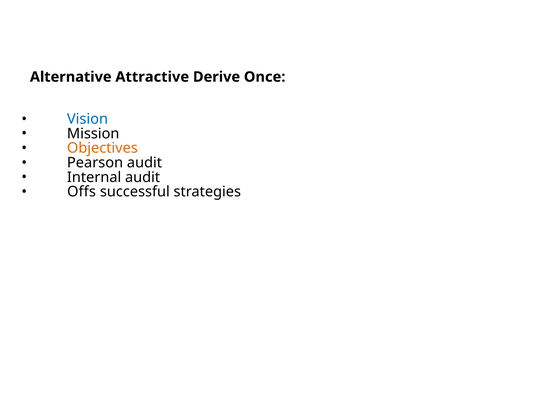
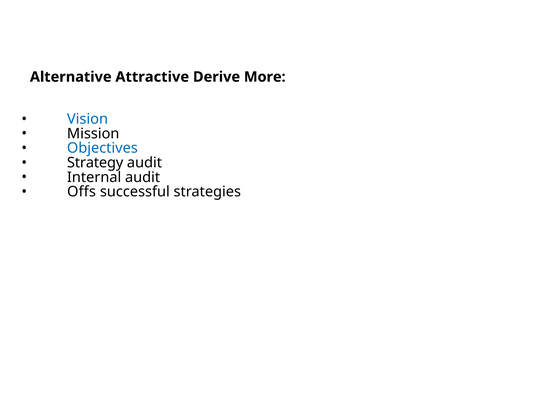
Once: Once -> More (265, 77)
Objectives colour: orange -> blue (102, 148)
Pearson: Pearson -> Strategy (95, 163)
